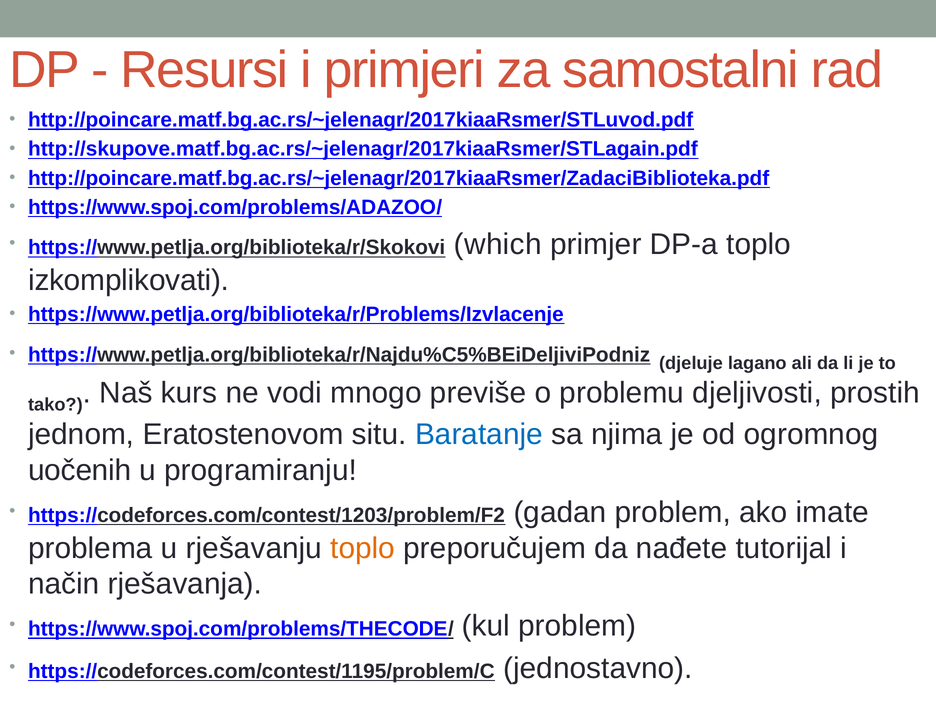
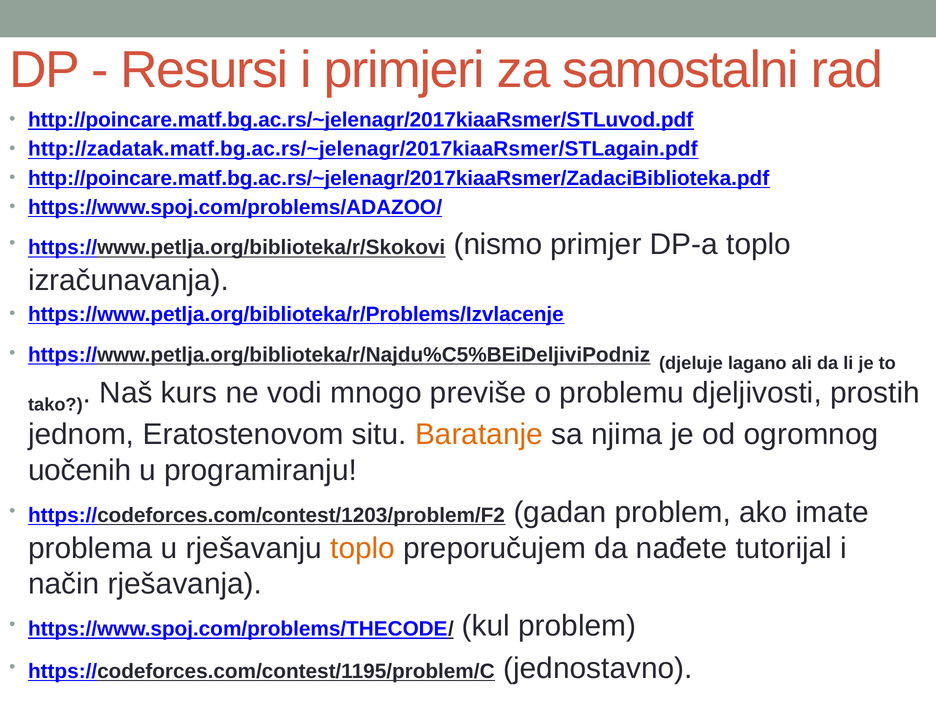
http://skupove.matf.bg.ac.rs/~jelenagr/2017kiaaRsmer/STLagain.pdf: http://skupove.matf.bg.ac.rs/~jelenagr/2017kiaaRsmer/STLagain.pdf -> http://zadatak.matf.bg.ac.rs/~jelenagr/2017kiaaRsmer/STLagain.pdf (363, 149)
which: which -> nismo (498, 245)
izkomplikovati: izkomplikovati -> izračunavanja (129, 280)
Baratanje colour: blue -> orange (479, 434)
